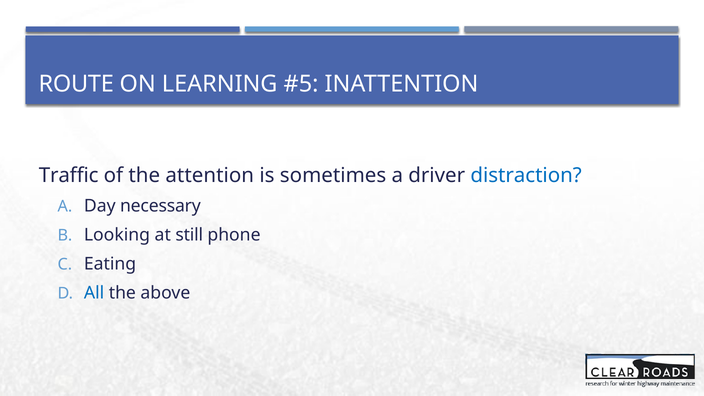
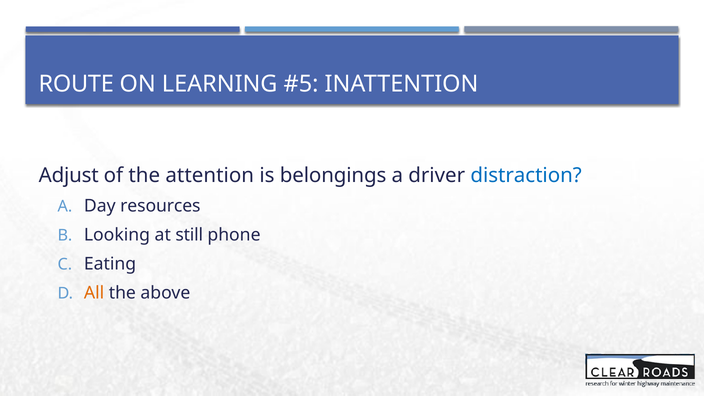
Traffic: Traffic -> Adjust (69, 175)
sometimes: sometimes -> belongings (333, 175)
necessary: necessary -> resources (160, 206)
All colour: blue -> orange (94, 293)
